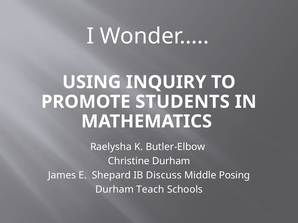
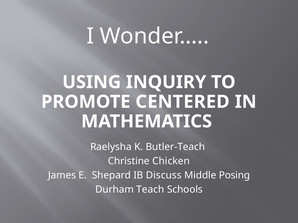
STUDENTS: STUDENTS -> CENTERED (183, 102)
Butler-Elbow: Butler-Elbow -> Butler-Teach (175, 147)
Christine Durham: Durham -> Chicken (171, 161)
